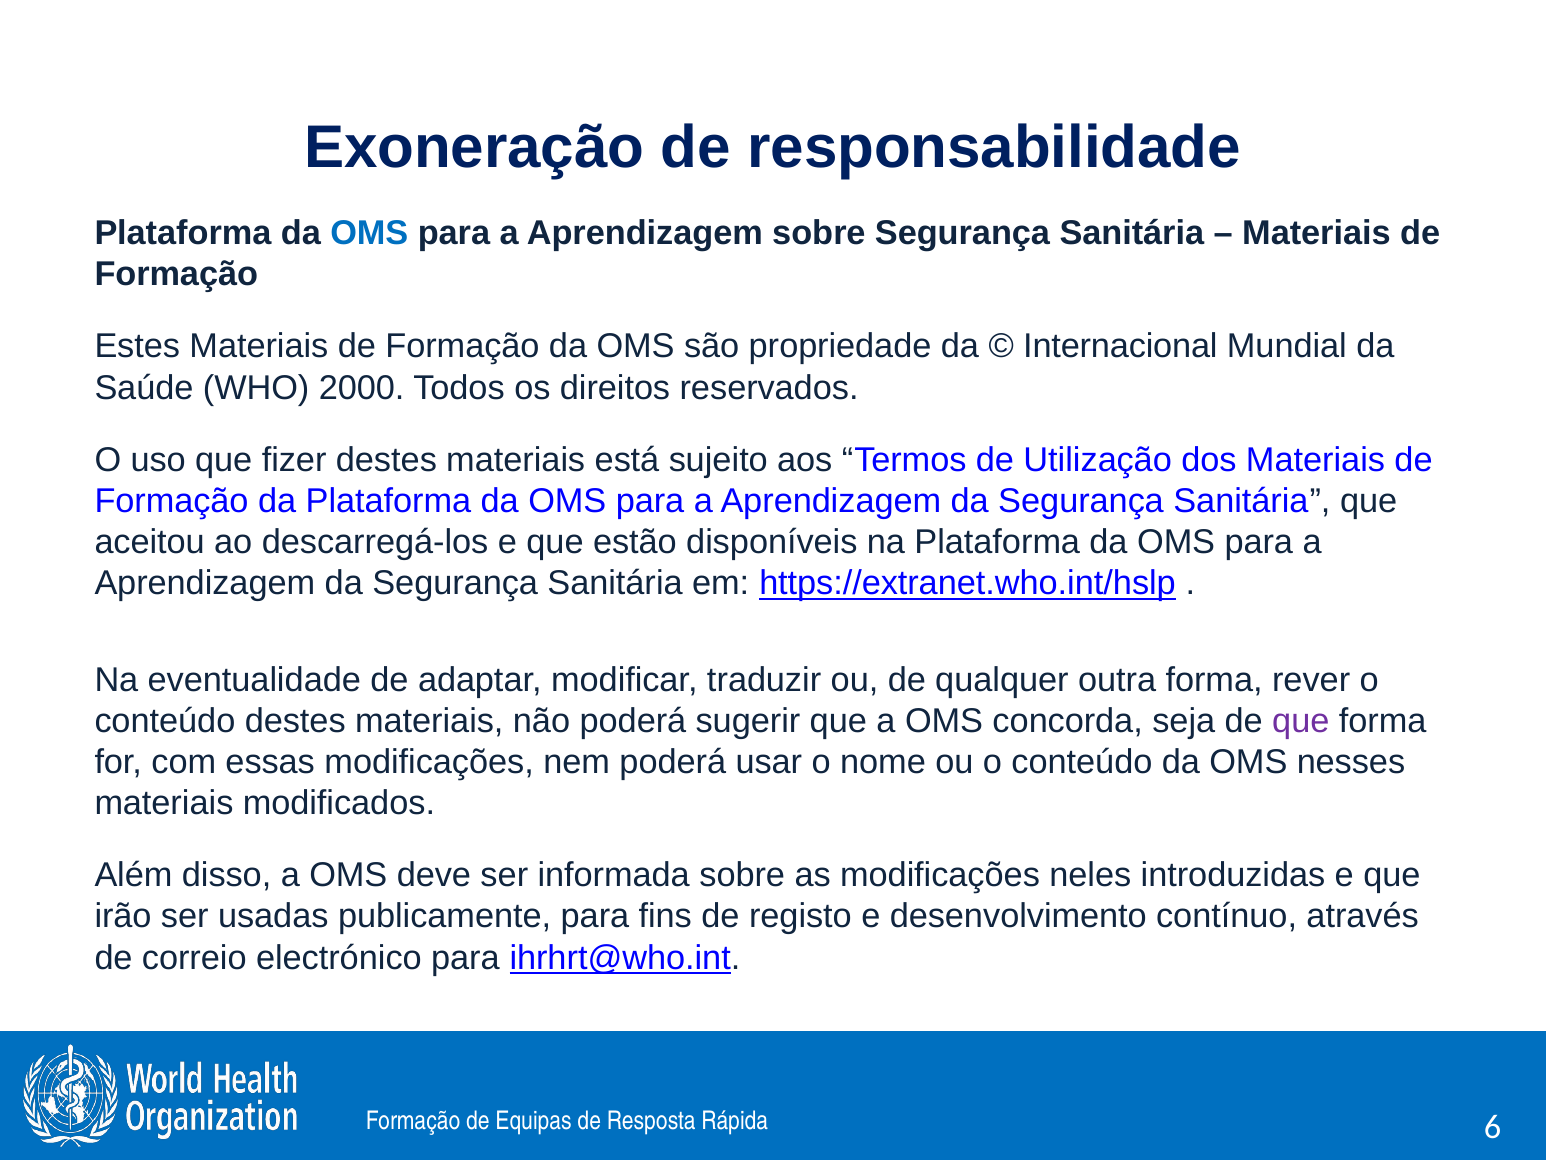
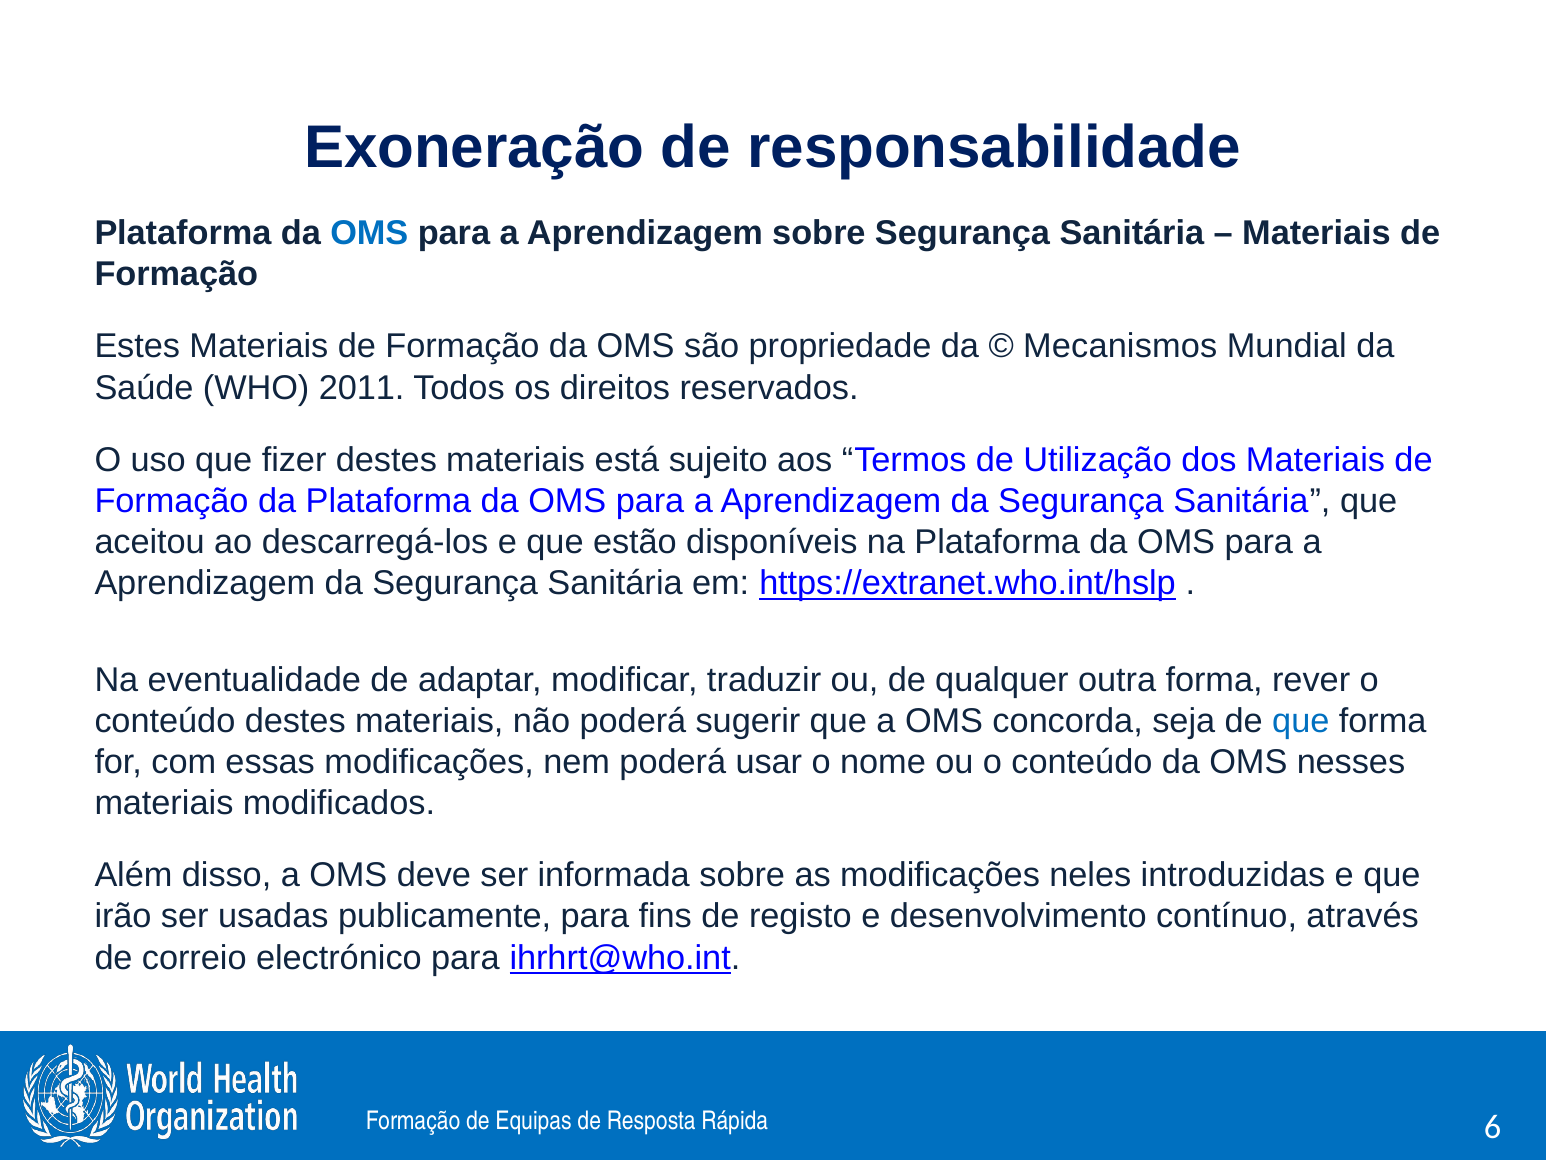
Internacional: Internacional -> Mecanismos (1120, 346)
2000: 2000 -> 2011 (362, 388)
que colour: purple -> blue (1301, 721)
